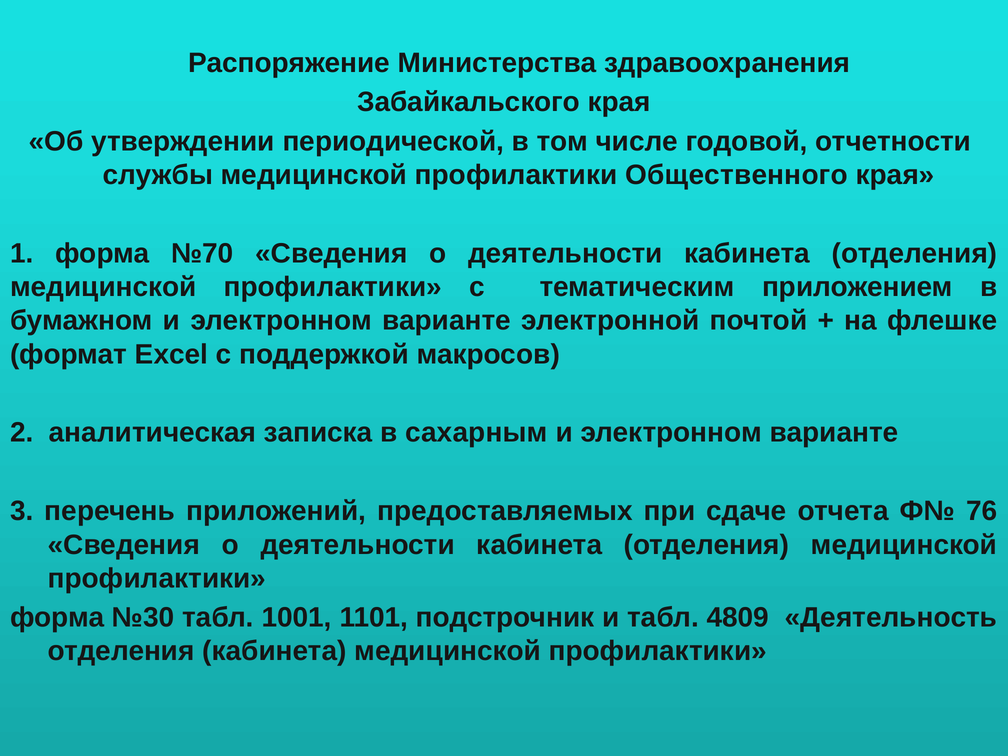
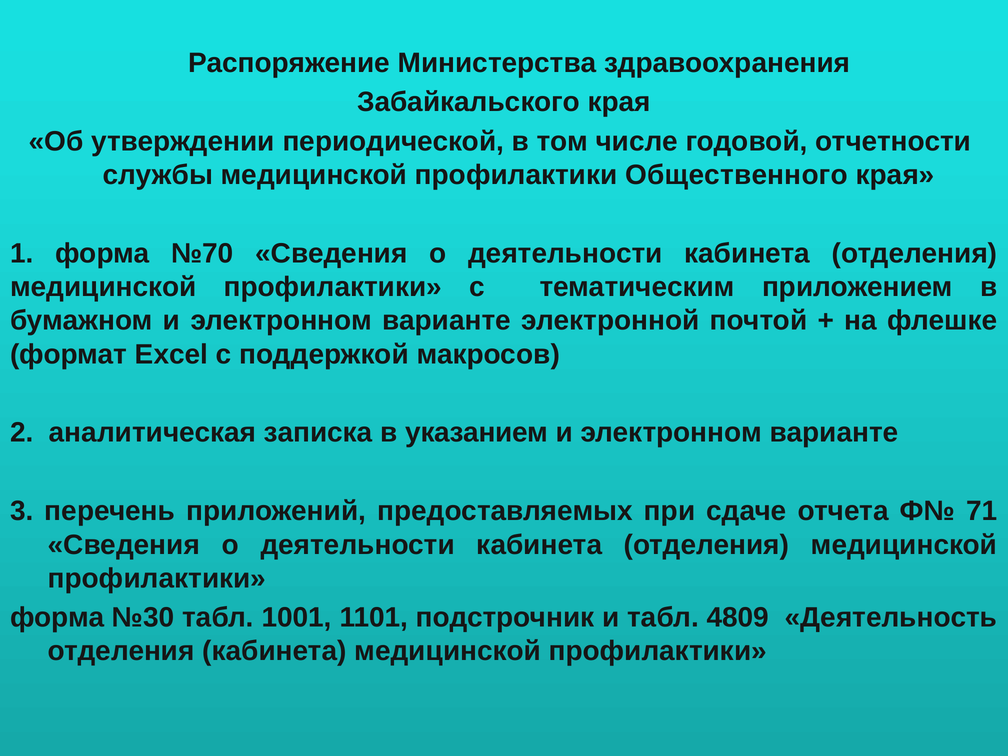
сахарным: сахарным -> указанием (477, 433)
76: 76 -> 71 (982, 511)
